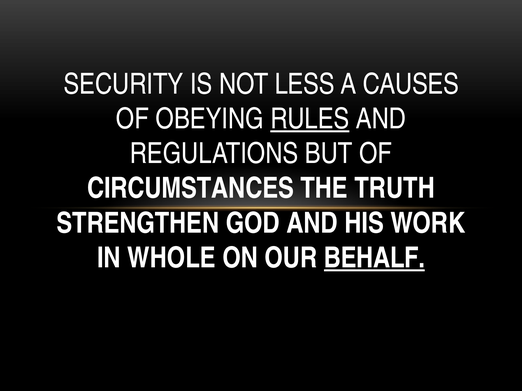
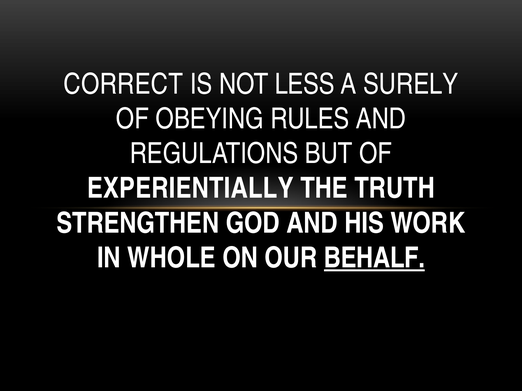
SECURITY: SECURITY -> CORRECT (123, 84)
CAUSES: CAUSES -> SURELY (411, 84)
RULES underline: present -> none (310, 119)
CIRCUMSTANCES: CIRCUMSTANCES -> EXPERIENTIALLY (190, 189)
